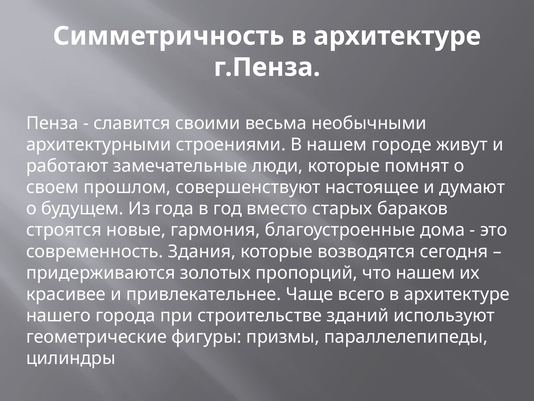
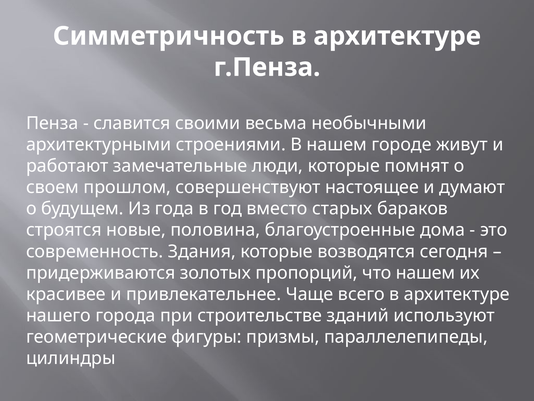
гармония: гармония -> половина (215, 230)
